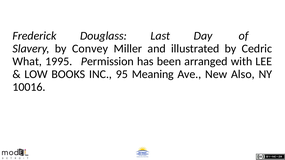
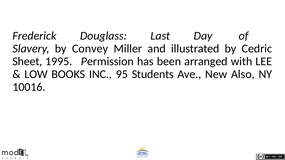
What: What -> Sheet (27, 62)
Meaning: Meaning -> Students (153, 74)
